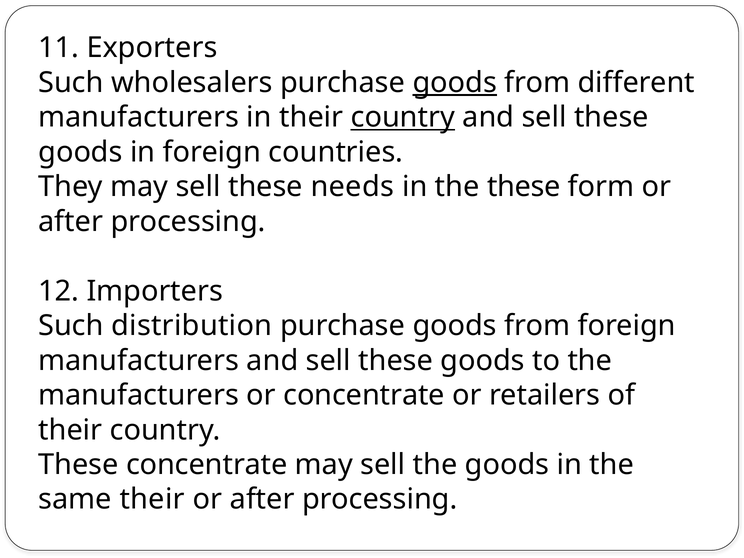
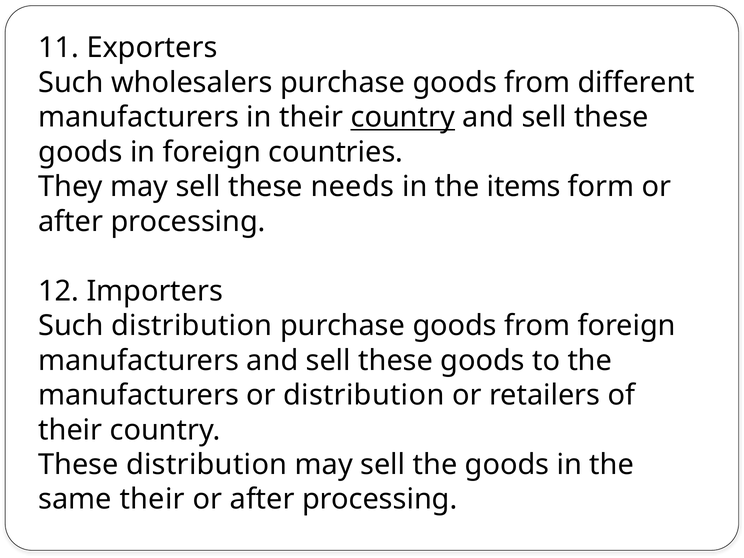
goods underline: present -> none (455, 83)
the these: these -> items (524, 187)
or concentrate: concentrate -> distribution (364, 395)
These concentrate: concentrate -> distribution (207, 465)
